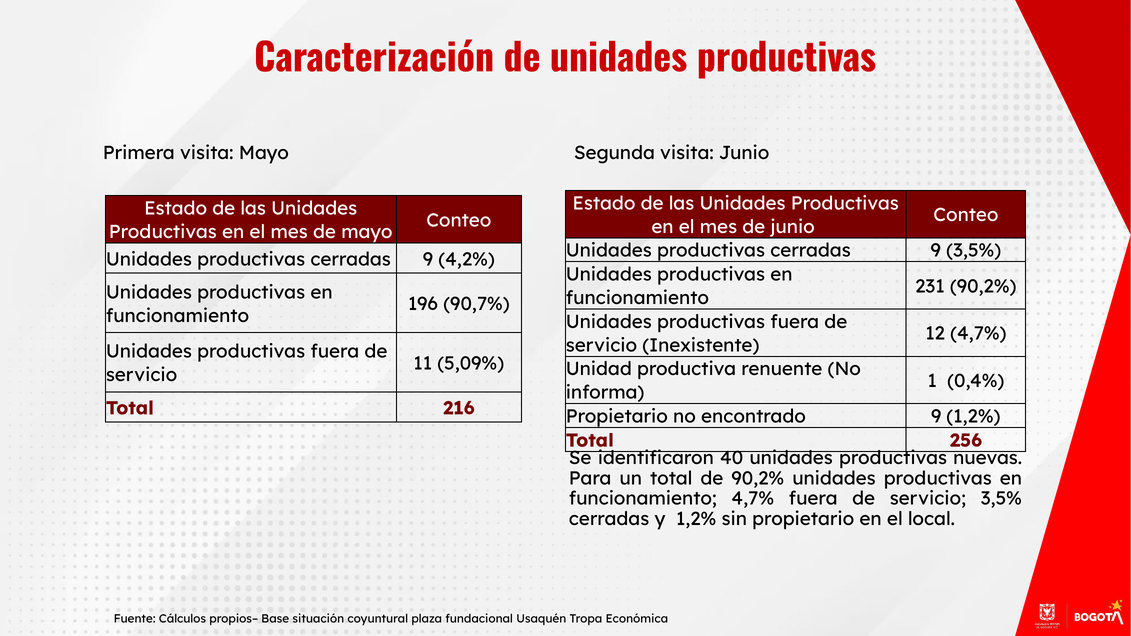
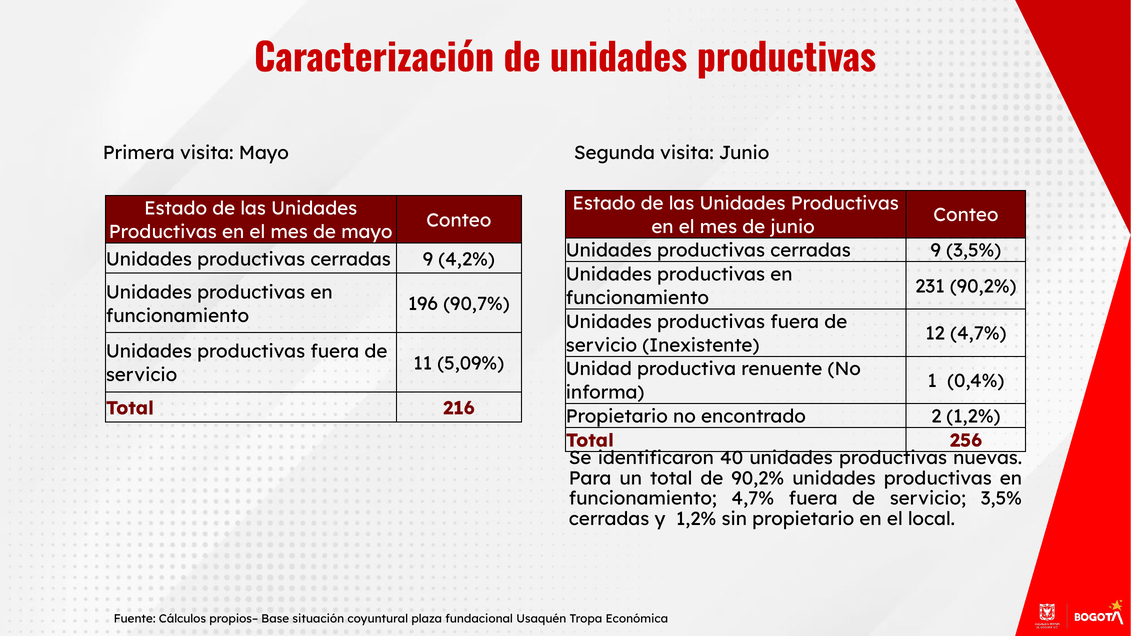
encontrado 9: 9 -> 2 (936, 417)
